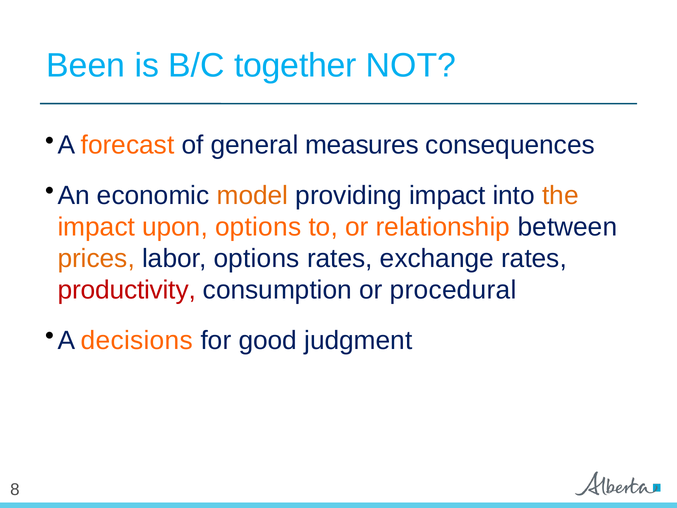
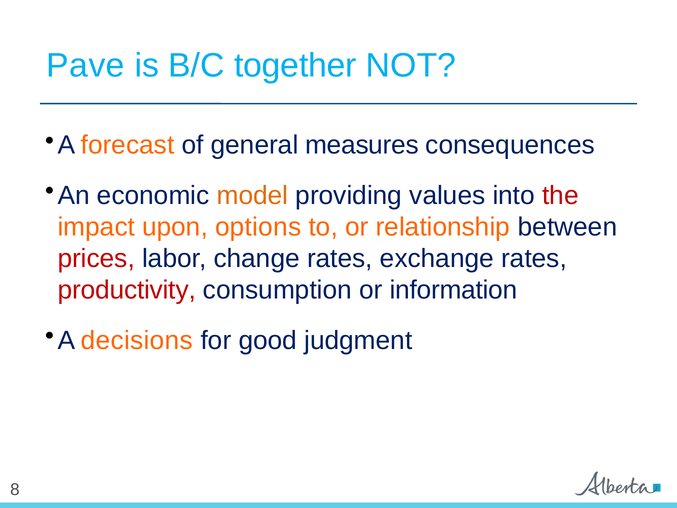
Been: Been -> Pave (86, 66)
providing impact: impact -> values (447, 195)
the colour: orange -> red (560, 195)
prices colour: orange -> red (96, 258)
labor options: options -> change (257, 258)
procedural: procedural -> information (453, 290)
